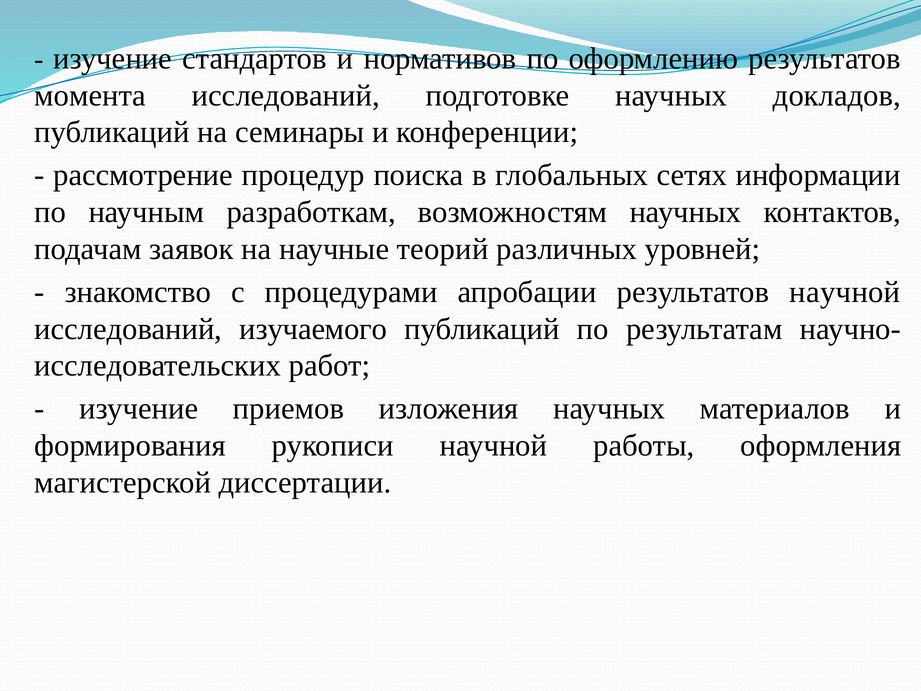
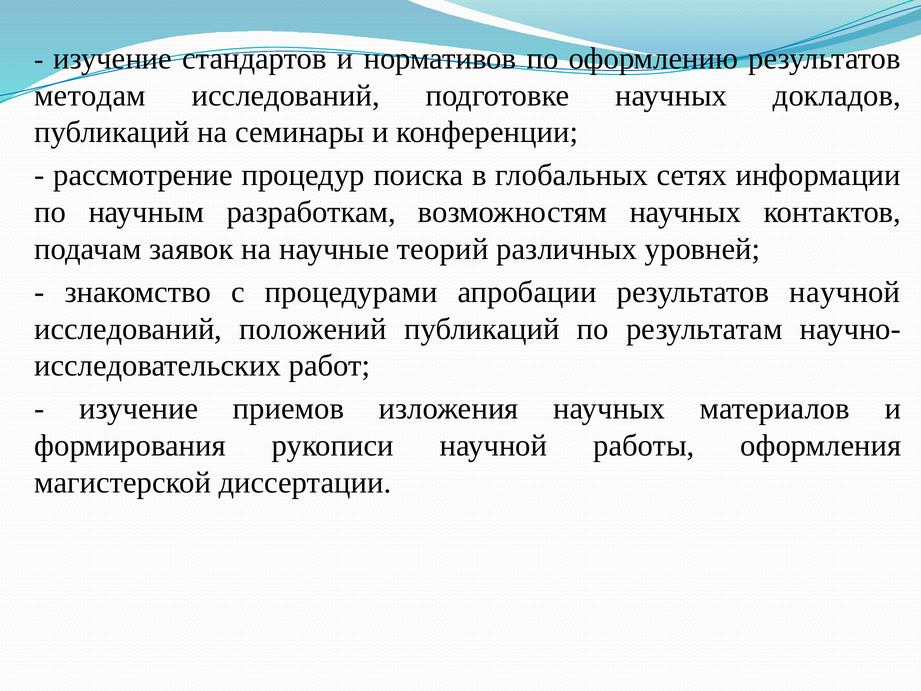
момента: момента -> методам (90, 95)
изучаемого: изучаемого -> положений (313, 329)
